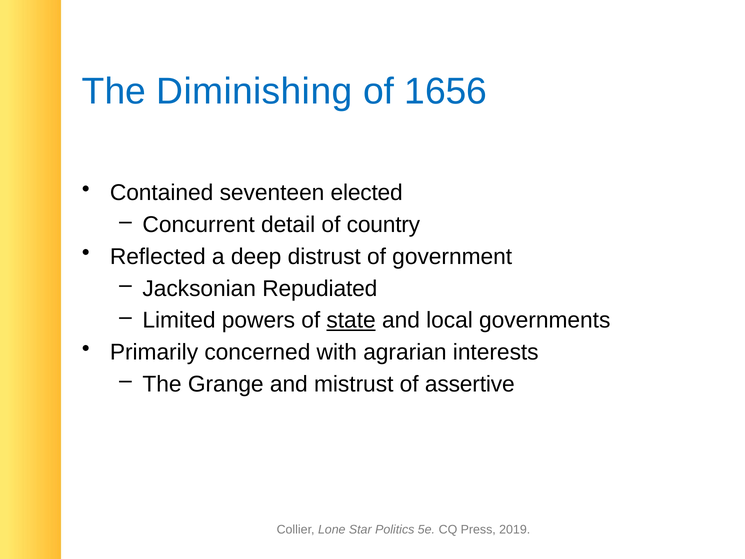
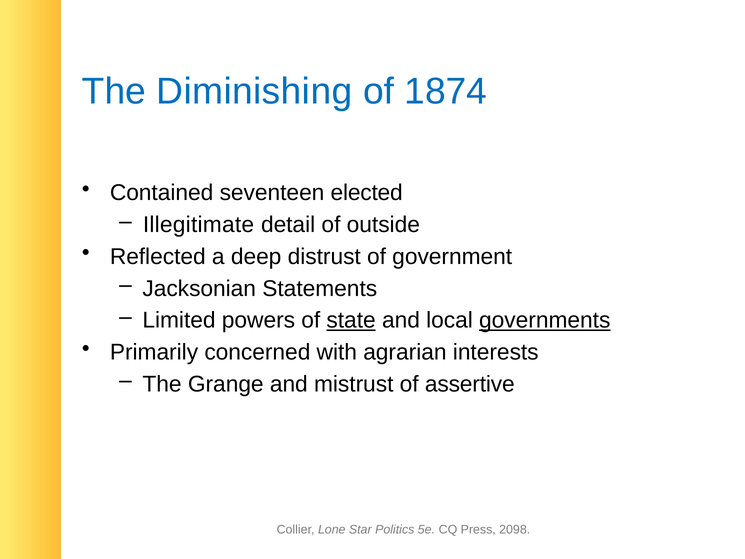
1656: 1656 -> 1874 (446, 92)
Concurrent: Concurrent -> Illegitimate (198, 225)
country: country -> outside (383, 225)
Repudiated: Repudiated -> Statements (320, 288)
governments underline: none -> present (545, 320)
2019: 2019 -> 2098 (515, 530)
